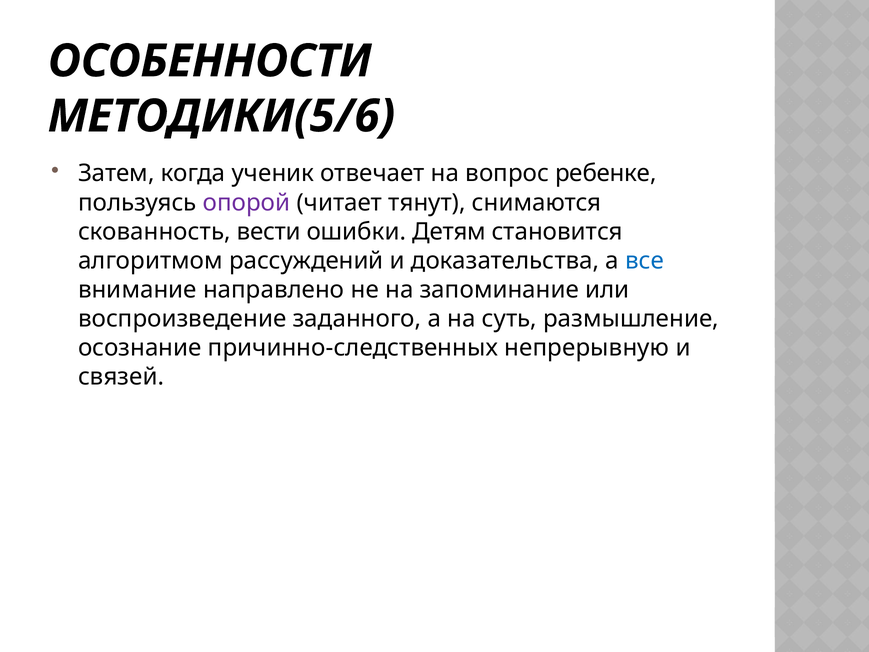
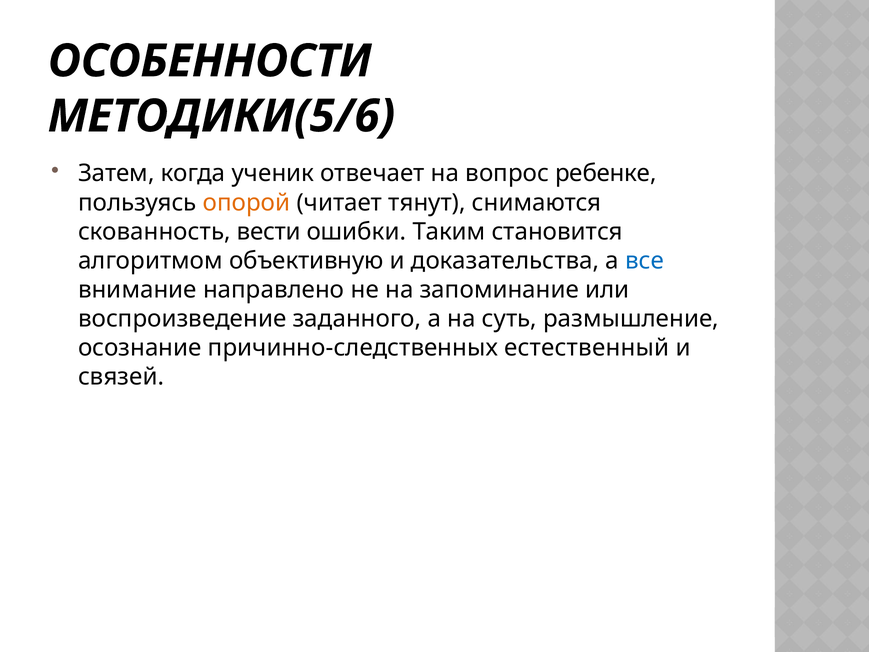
опорой colour: purple -> orange (247, 202)
Детям: Детям -> Таким (449, 231)
рассуждений: рассуждений -> объективную (306, 260)
непрерывную: непрерывную -> естественный (587, 348)
